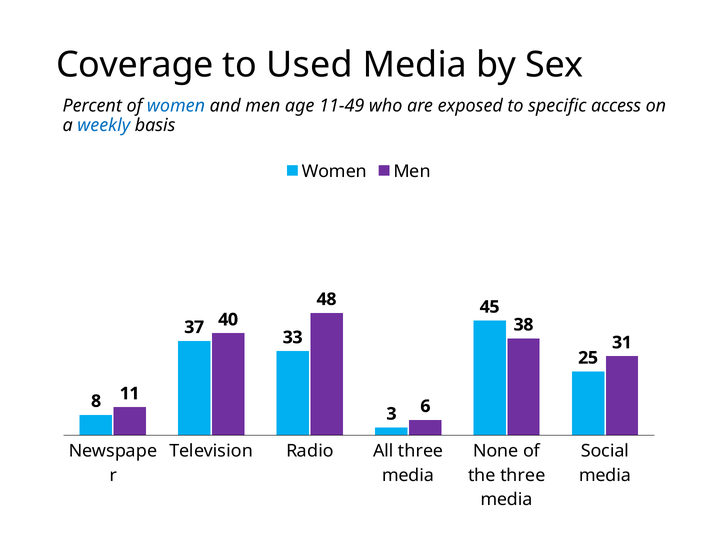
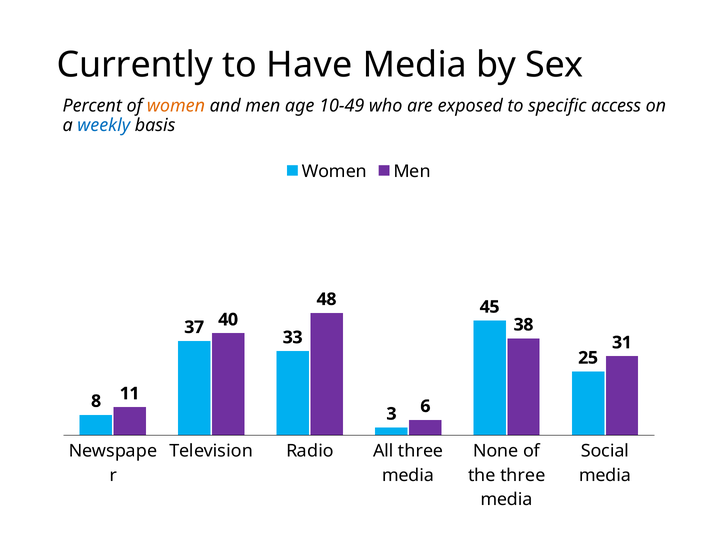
Coverage: Coverage -> Currently (135, 65)
Used: Used -> Have (310, 65)
women colour: blue -> orange (176, 106)
11-49: 11-49 -> 10-49 (342, 106)
